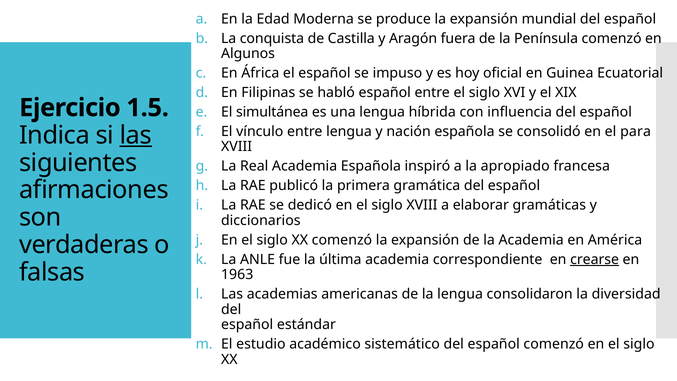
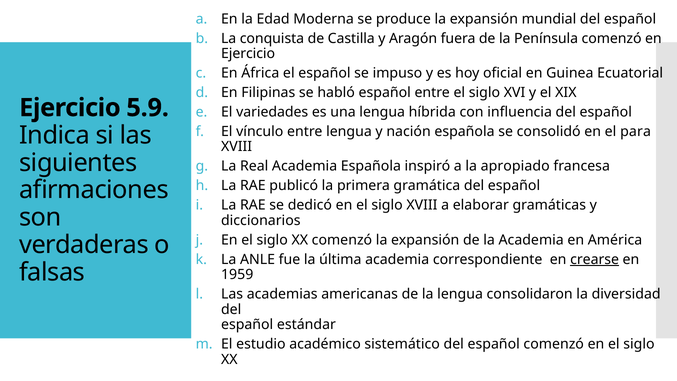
Algunos: Algunos -> Ejercicio (248, 54)
1.5: 1.5 -> 5.9 (148, 108)
simultánea: simultánea -> variedades (272, 112)
las underline: present -> none (136, 135)
1963: 1963 -> 1959 (237, 275)
